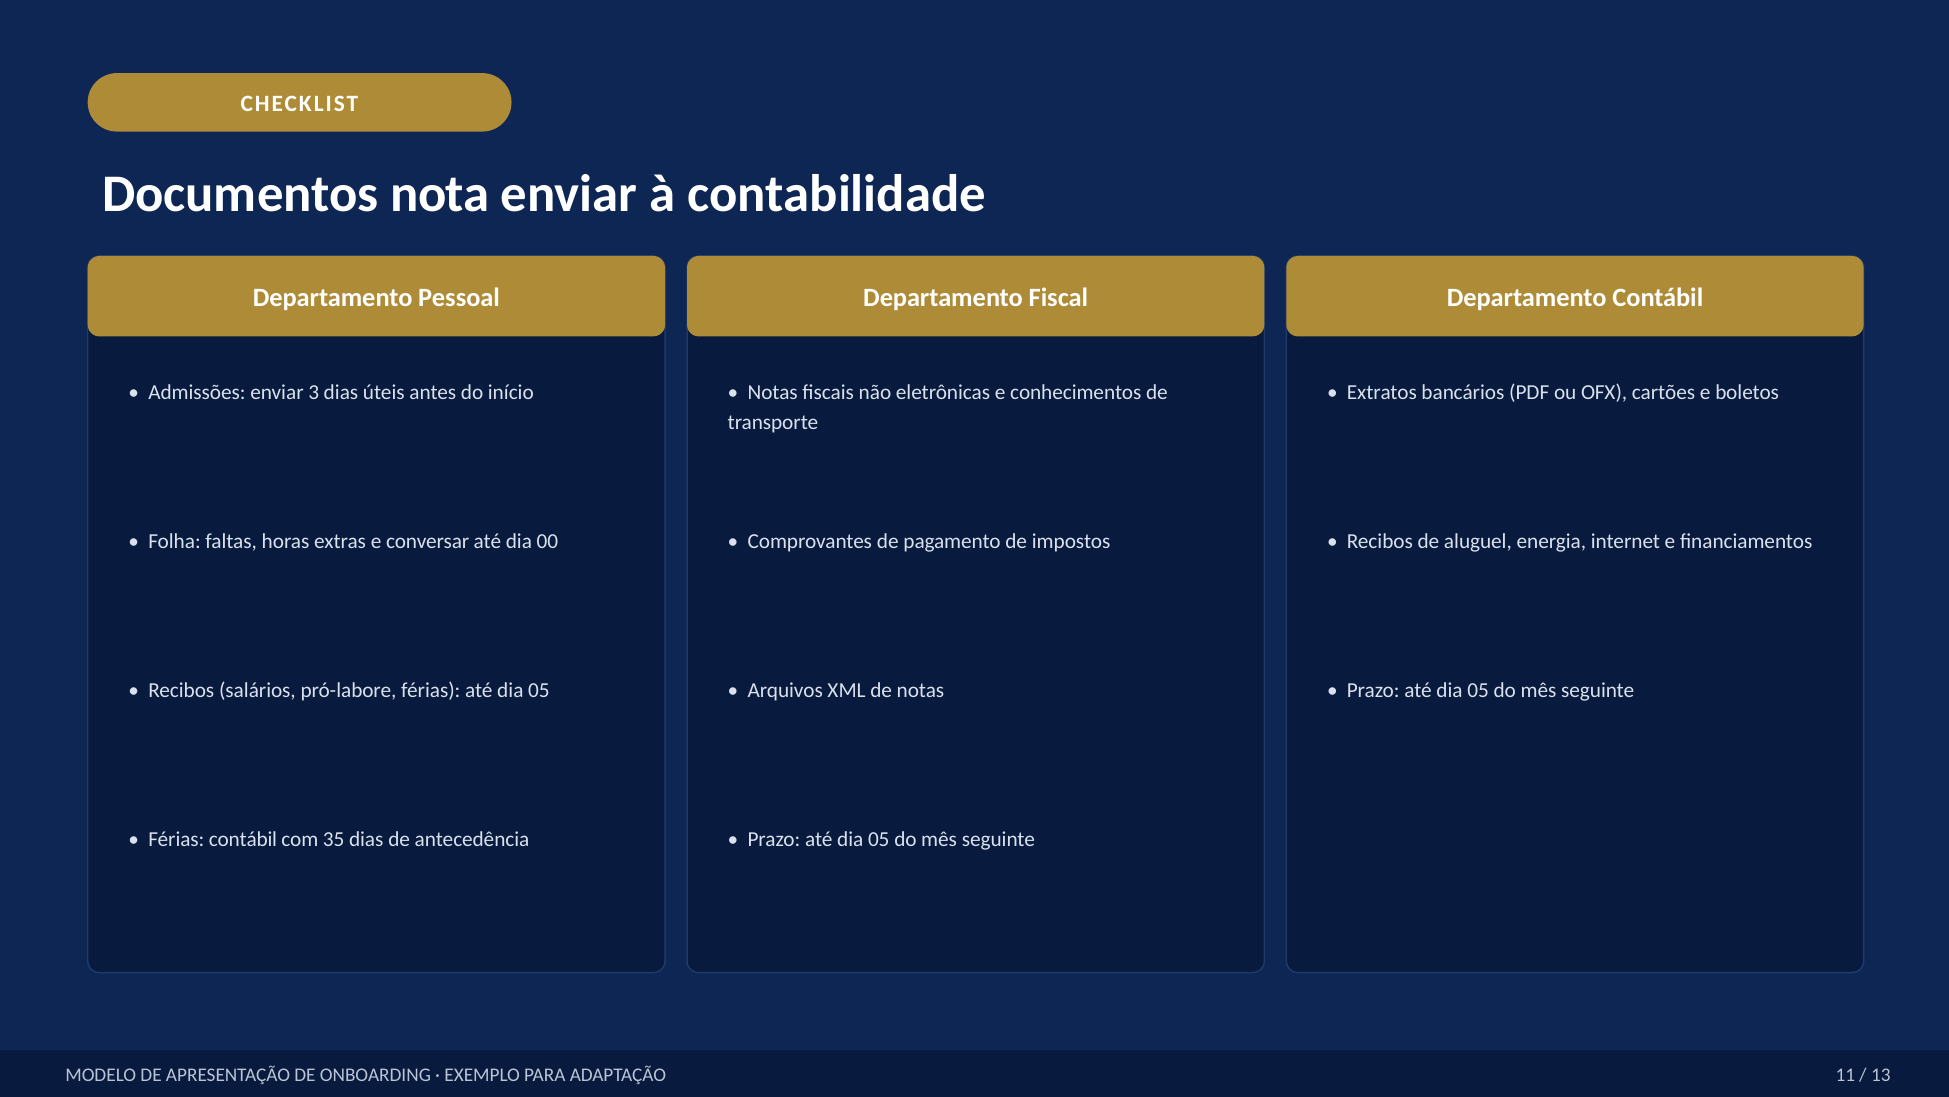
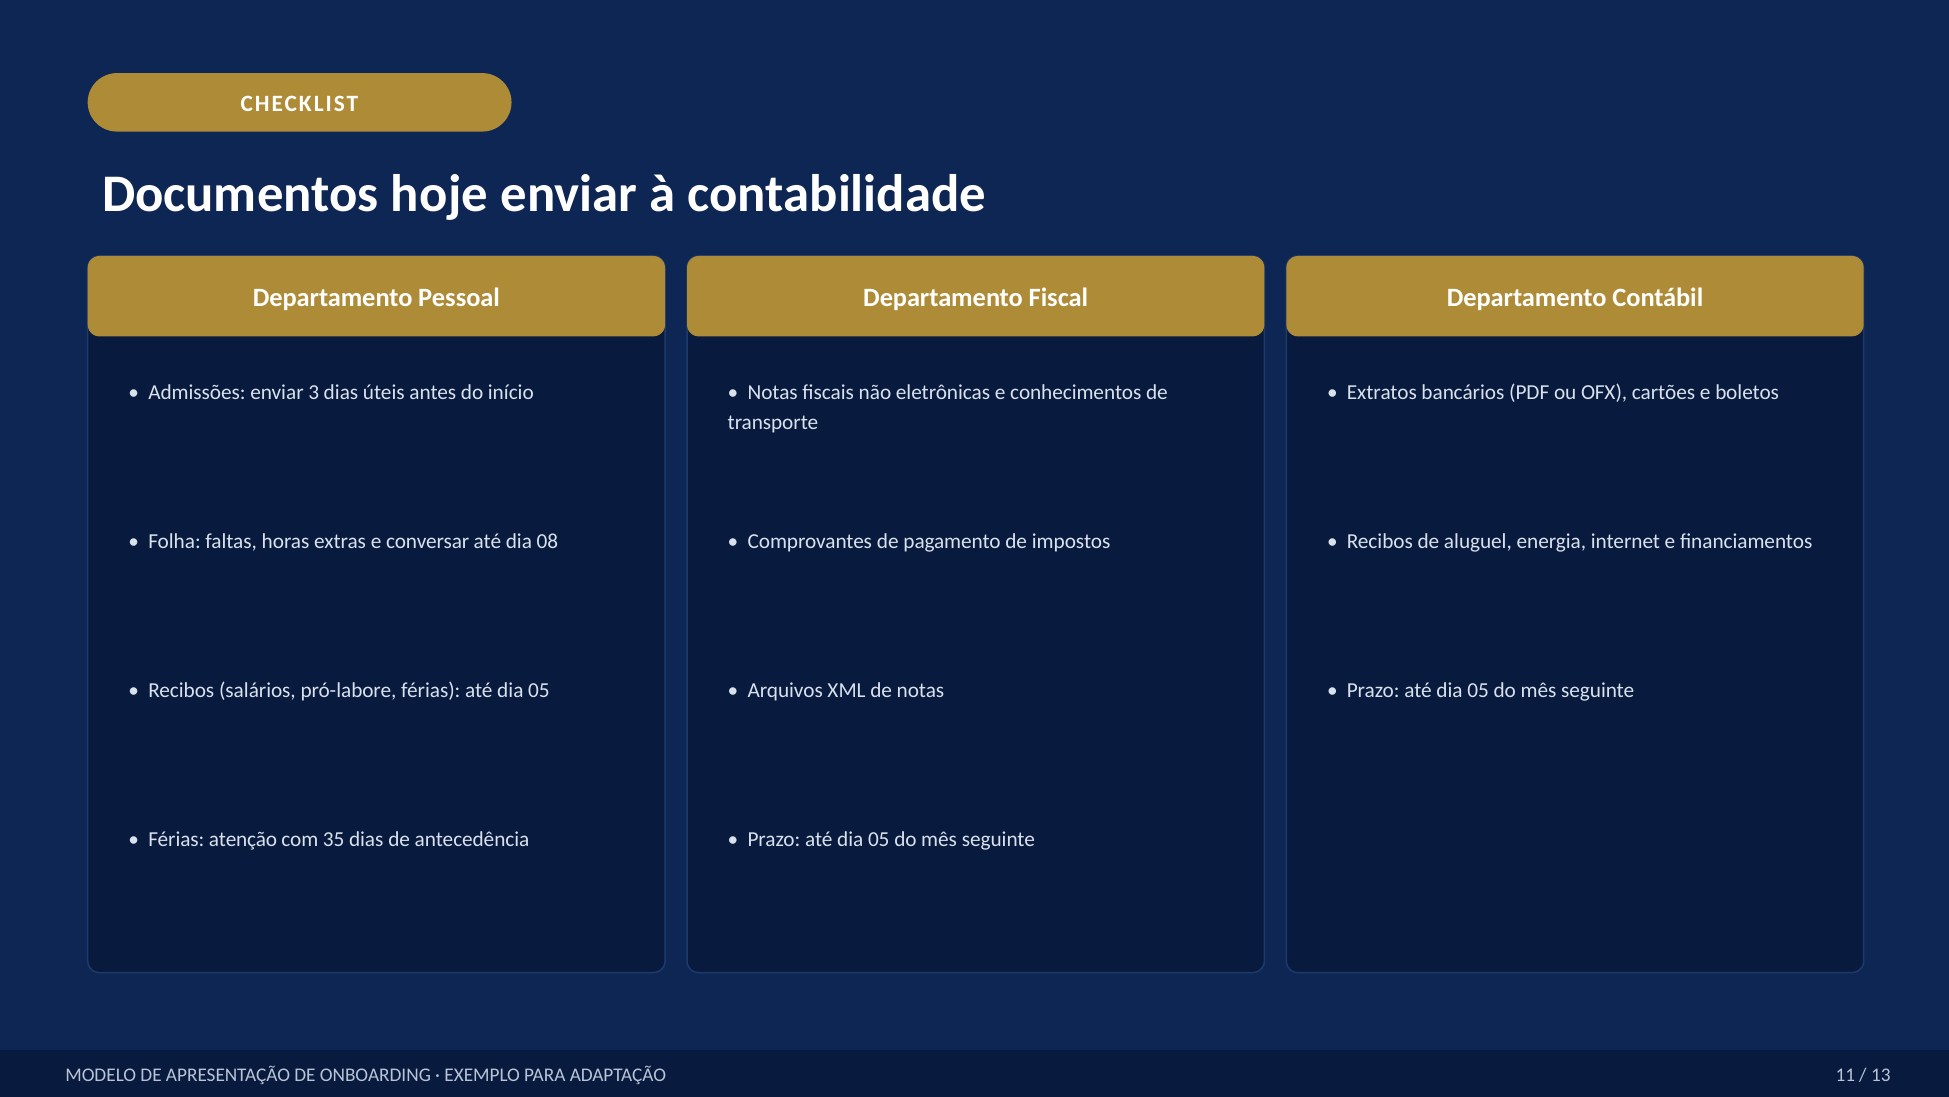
nota: nota -> hoje (440, 194)
00: 00 -> 08 (547, 541)
Férias contábil: contábil -> atenção (243, 839)
